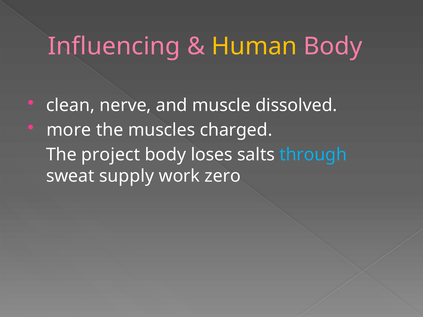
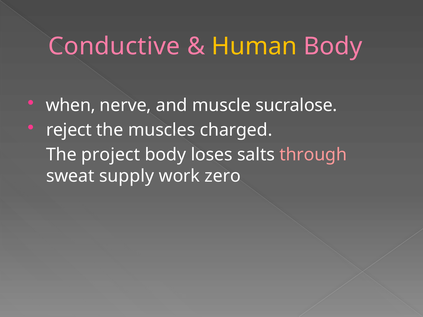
Influencing: Influencing -> Conductive (114, 46)
clean: clean -> when (71, 106)
dissolved: dissolved -> sucralose (296, 106)
more: more -> reject (69, 130)
through colour: light blue -> pink (313, 155)
